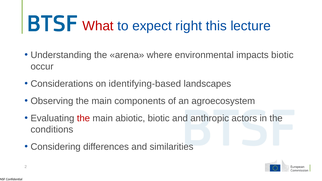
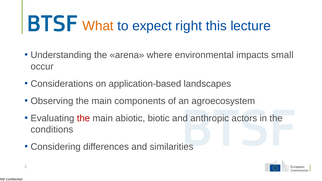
What colour: red -> orange (98, 26)
impacts biotic: biotic -> small (282, 55)
identifying-based: identifying-based -> application-based (145, 84)
